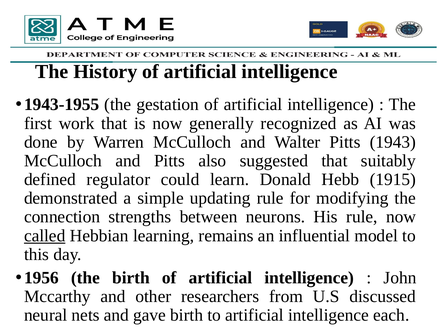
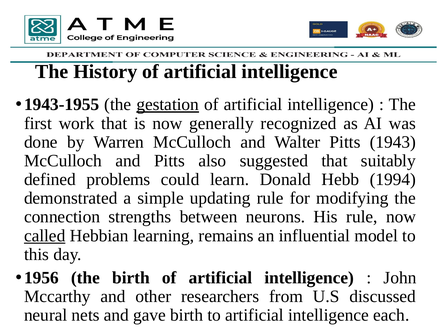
gestation underline: none -> present (168, 105)
regulator: regulator -> problems (119, 180)
1915: 1915 -> 1994 (393, 180)
